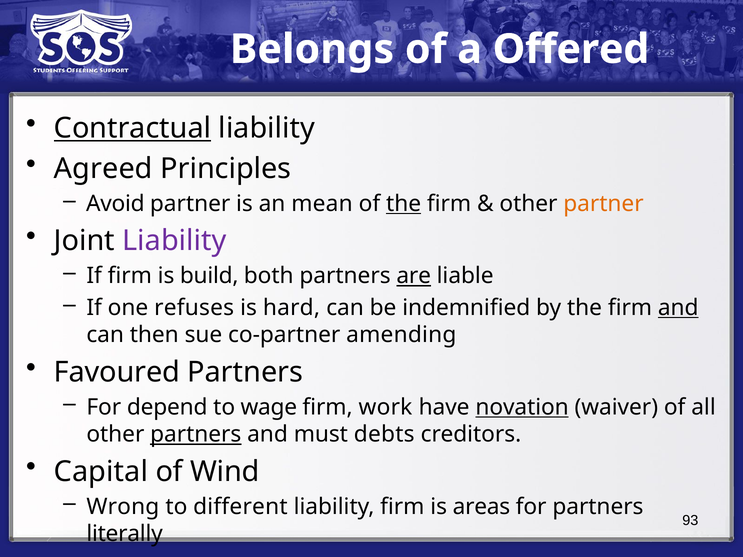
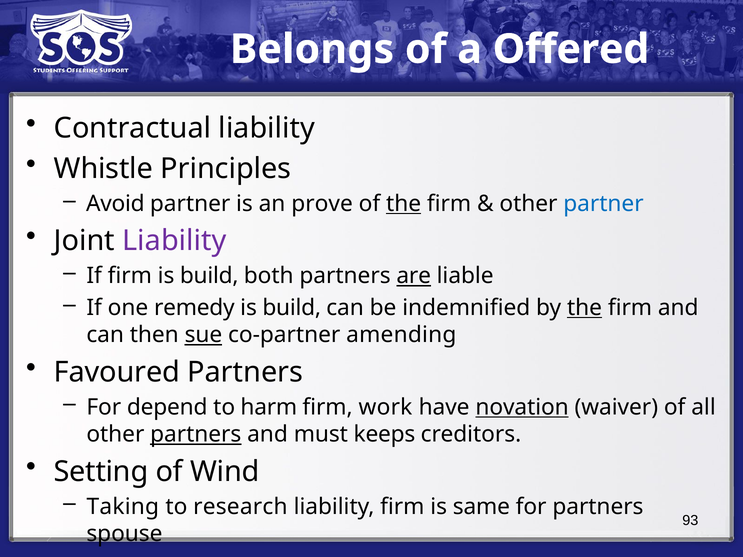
Contractual underline: present -> none (133, 128)
Agreed: Agreed -> Whistle (103, 169)
mean: mean -> prove (322, 204)
partner colour: orange -> blue (603, 204)
refuses: refuses -> remedy (194, 308)
hard: hard -> build (292, 308)
the underline: none -> present (585, 308)
and underline: present -> none (678, 308)
sue underline: none -> present (203, 335)
wage: wage -> harm (269, 407)
debts: debts -> keeps (384, 435)
Capital: Capital -> Setting (101, 472)
Wrong: Wrong -> Taking (123, 507)
different: different -> research (240, 507)
areas: areas -> same (481, 507)
literally: literally -> spouse (124, 534)
